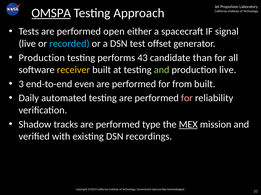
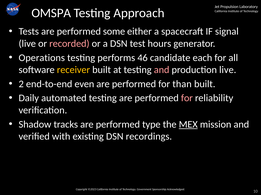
OMSPA underline: present -> none (51, 13)
open: open -> some (114, 32)
recorded colour: light blue -> pink (69, 44)
offset: offset -> hours (159, 44)
Production: Production -> Operations (42, 58)
43: 43 -> 46 (143, 58)
than: than -> each (202, 58)
and colour: light green -> pink (162, 70)
3: 3 -> 2 (21, 84)
from: from -> than (182, 84)
